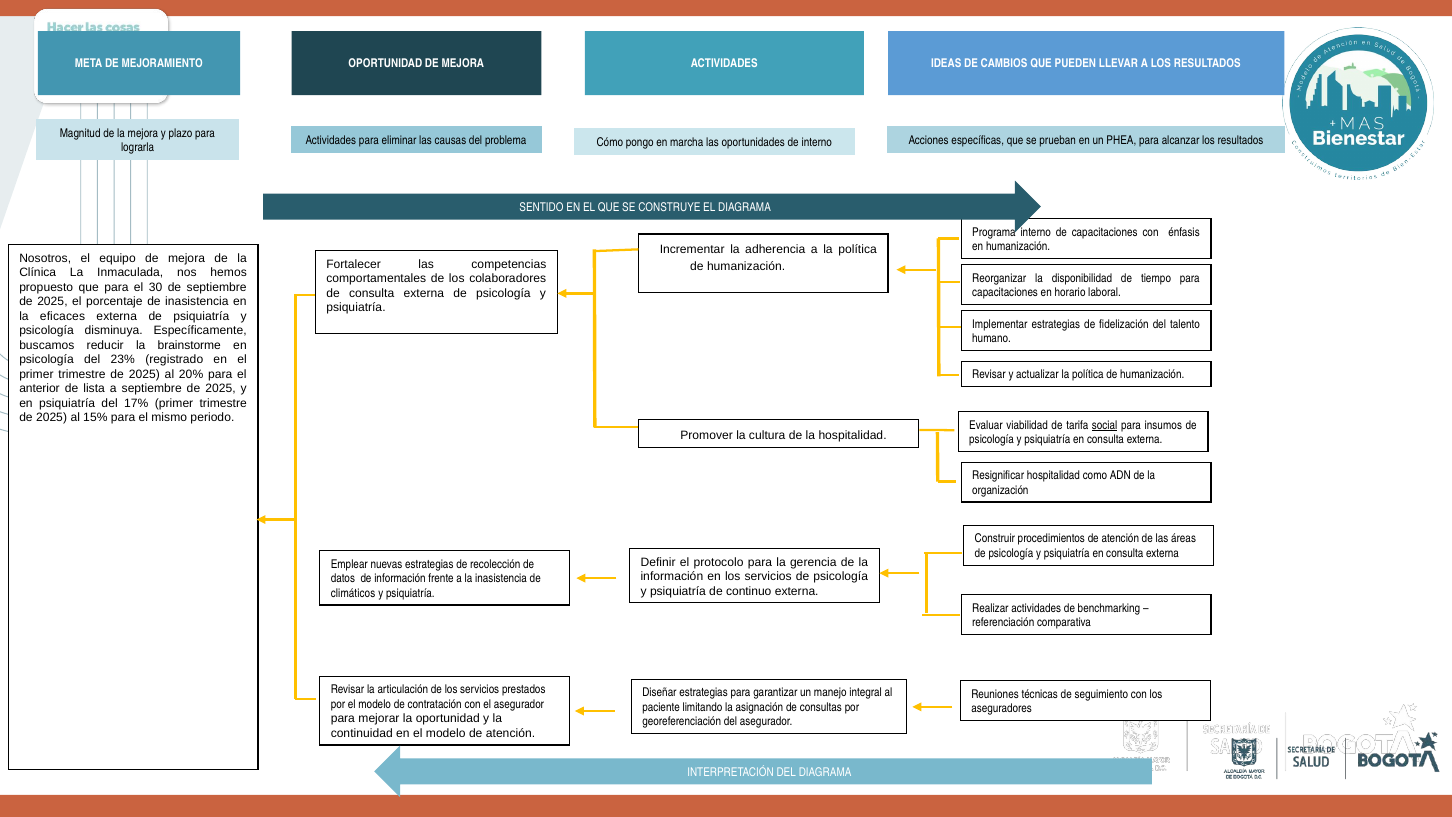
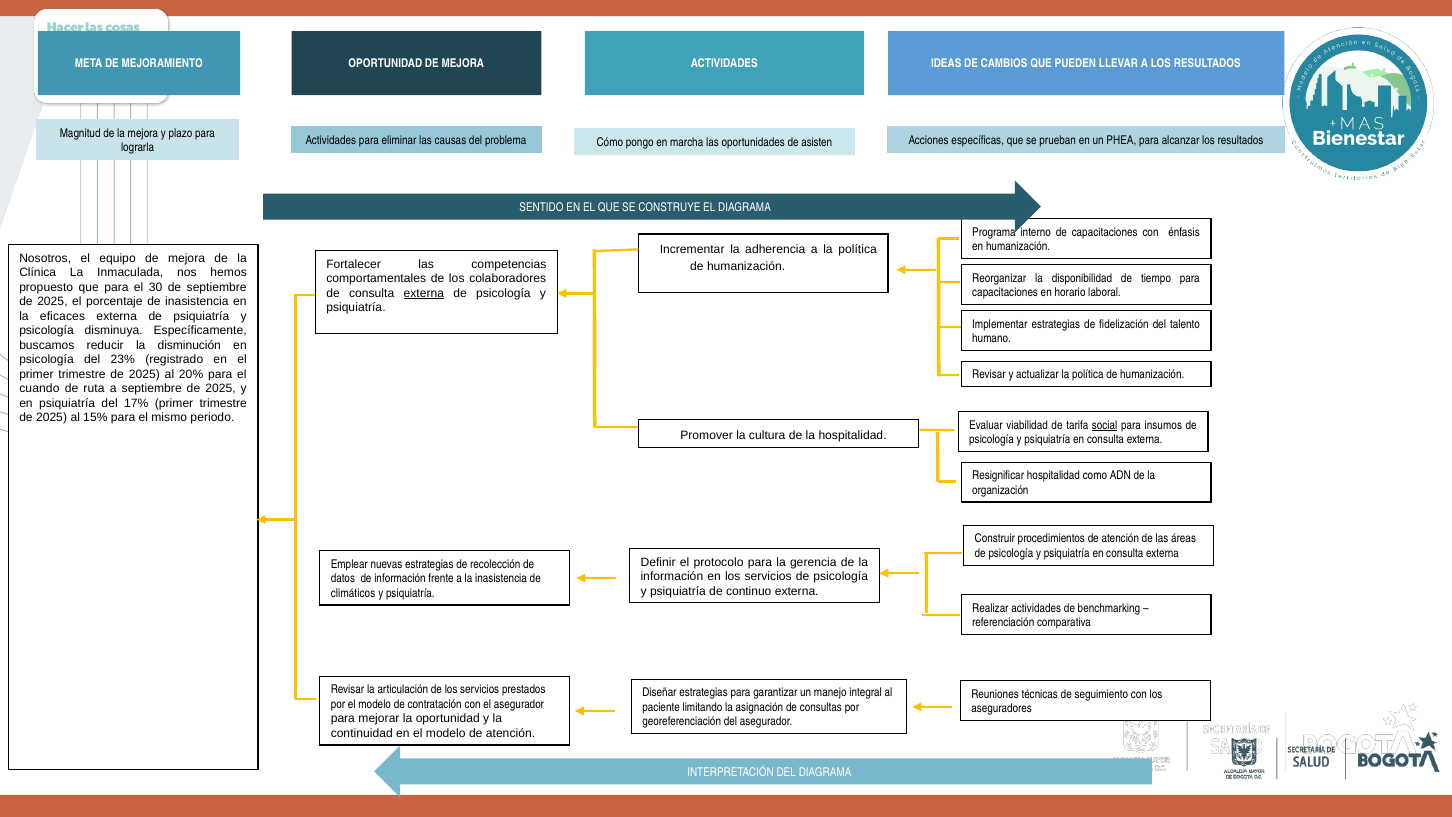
de interno: interno -> asisten (817, 142)
externa underline: none -> present (424, 293)
brainstorme: brainstorme -> disminución (189, 345)
anterior: anterior -> cuando (39, 388)
lista: lista -> ruta (94, 388)
